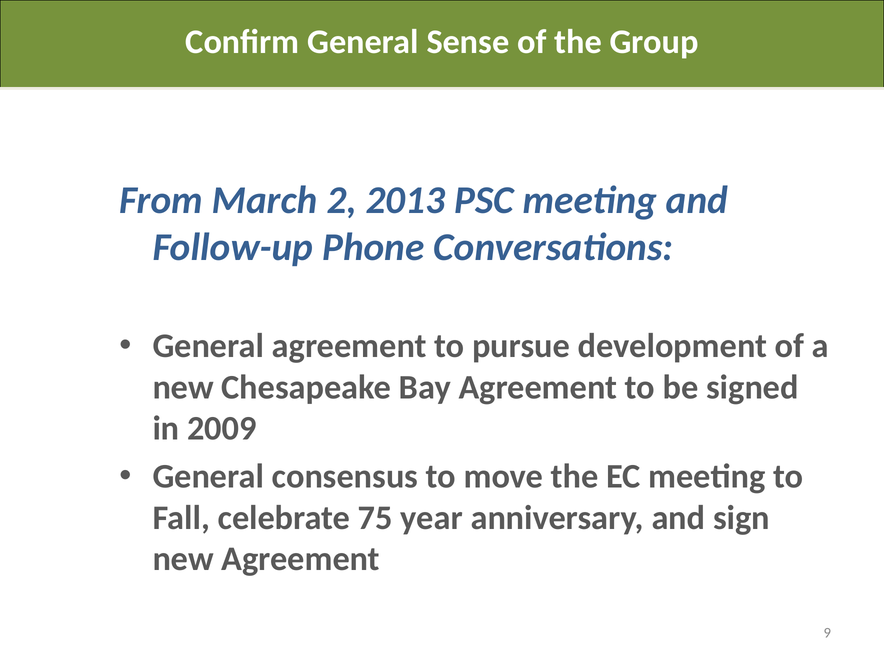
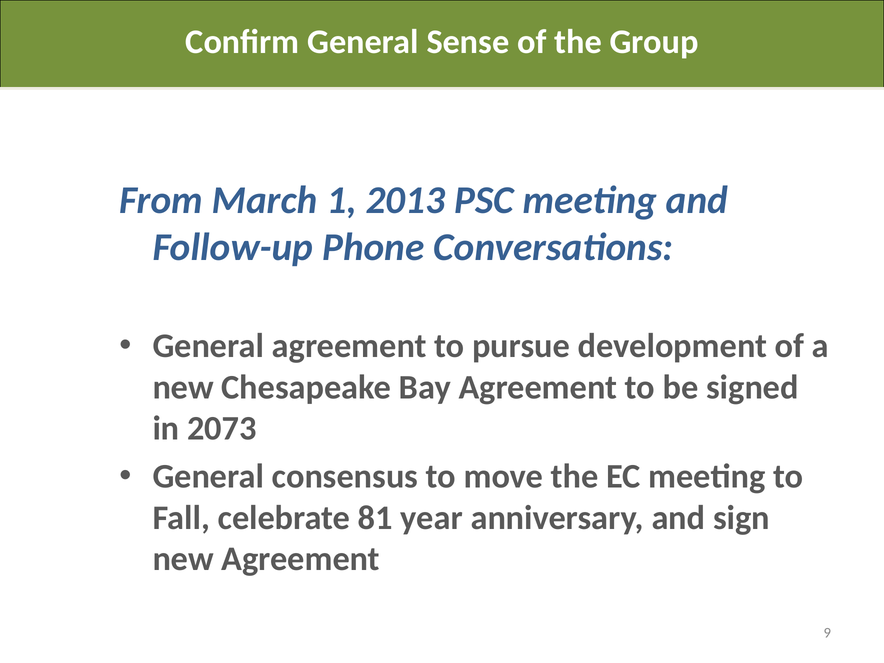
2: 2 -> 1 (342, 200)
2009: 2009 -> 2073 (222, 428)
75: 75 -> 81 (375, 518)
